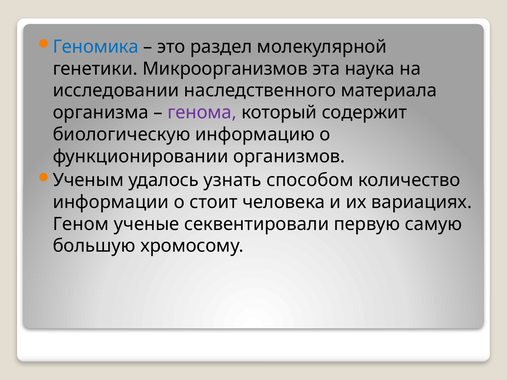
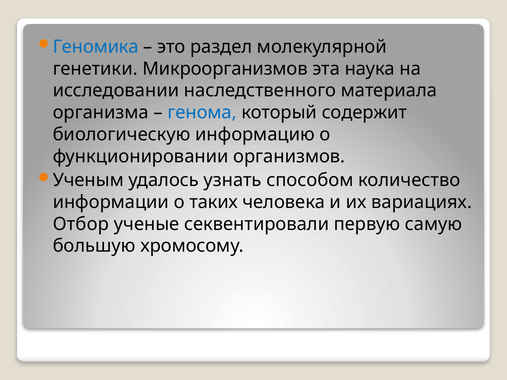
генома colour: purple -> blue (202, 113)
стоит: стоит -> таких (214, 202)
Геном: Геном -> Отбор (81, 224)
